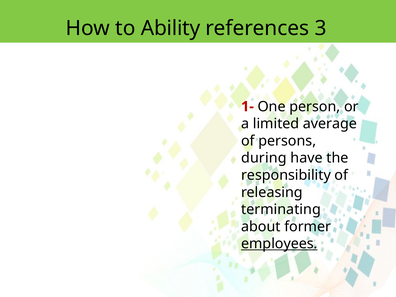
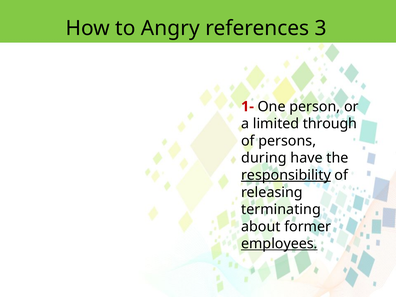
Ability: Ability -> Angry (170, 28)
average: average -> through (330, 124)
responsibility underline: none -> present (286, 175)
